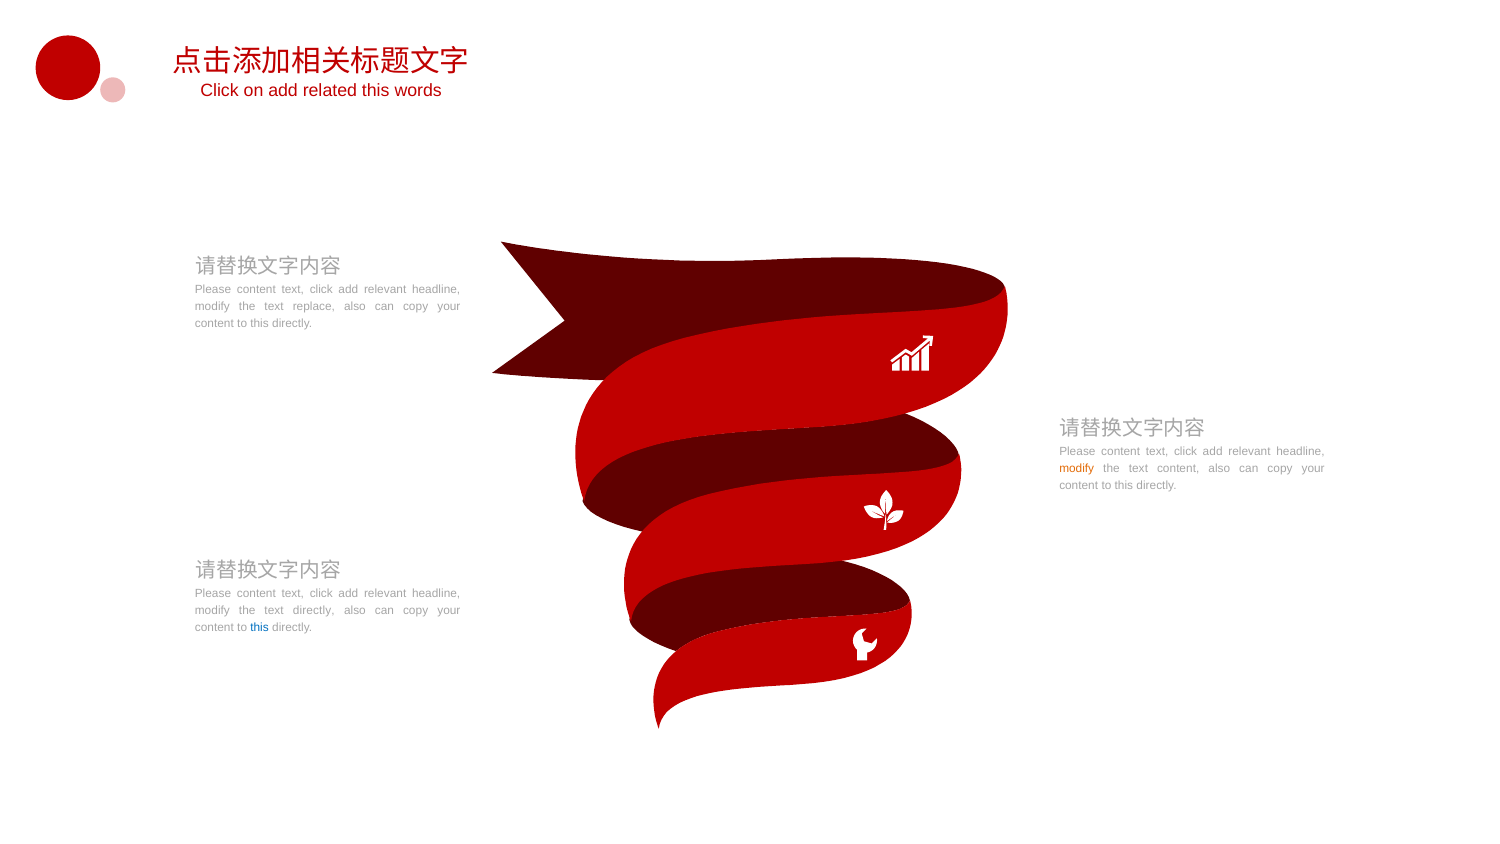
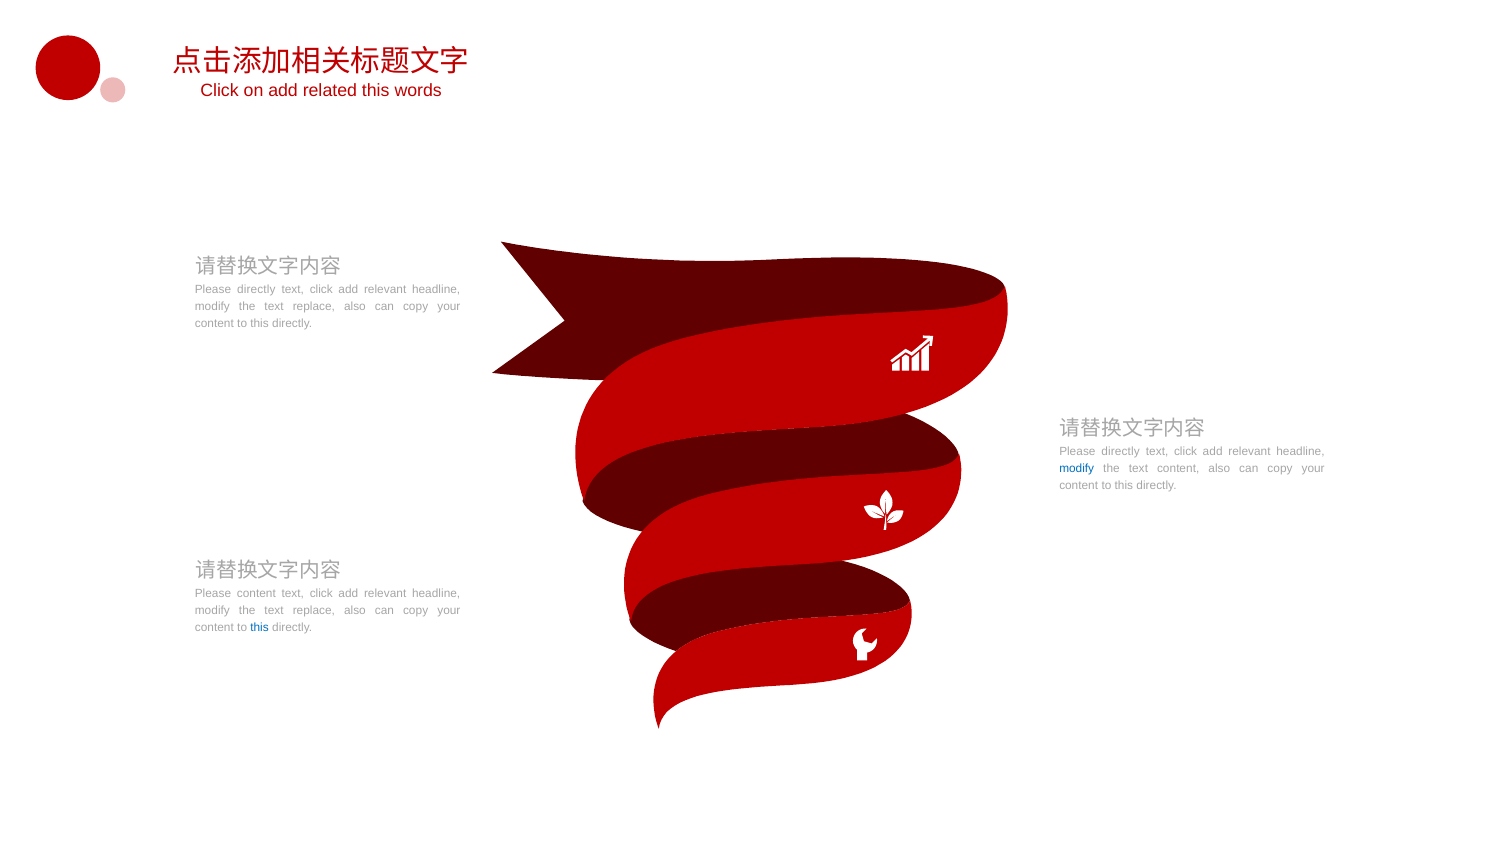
content: content -> directly (256, 289)
content: content -> directly (1121, 452)
modify colour: orange -> blue (1077, 469)
directly: directly -> replace (314, 610)
